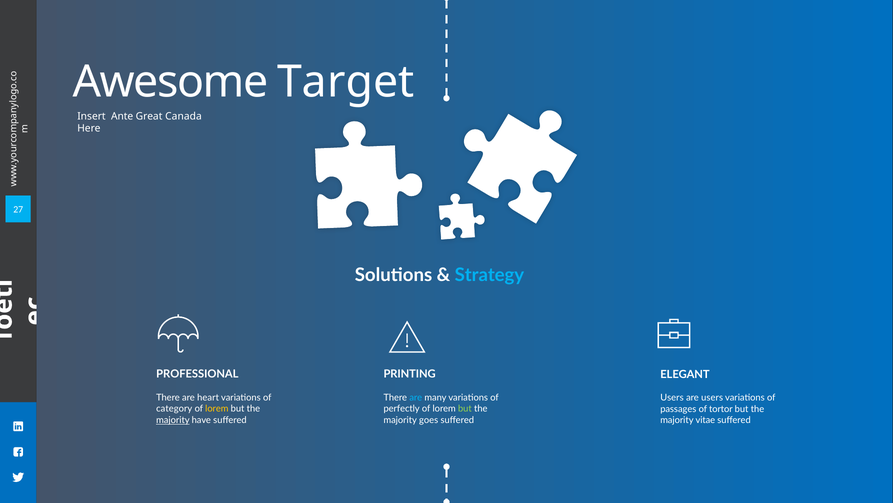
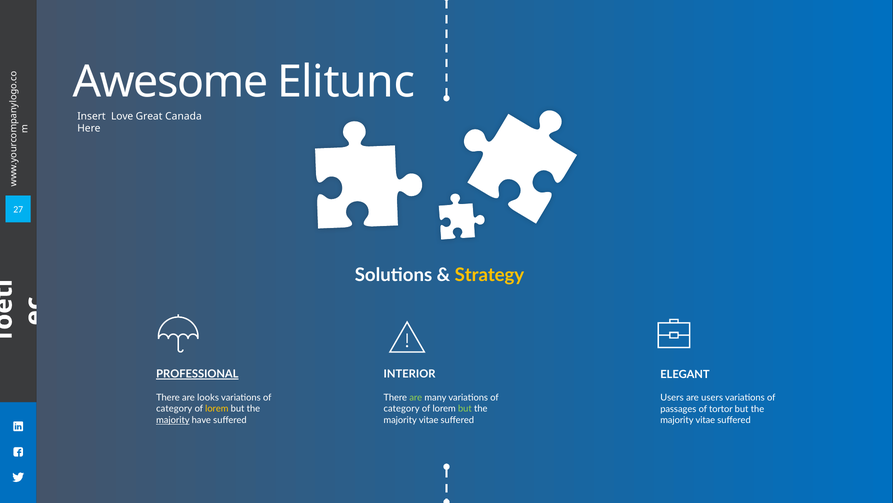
Target: Target -> Elitunc (346, 82)
Ante: Ante -> Love (122, 116)
Strategy colour: light blue -> yellow (489, 275)
PROFESSIONAL underline: none -> present (197, 374)
PRINTING: PRINTING -> INTERIOR (410, 374)
heart: heart -> looks (208, 397)
are colour: light blue -> light green (416, 397)
perfectly: perfectly -> category (402, 408)
goes: goes -> vitae (429, 419)
